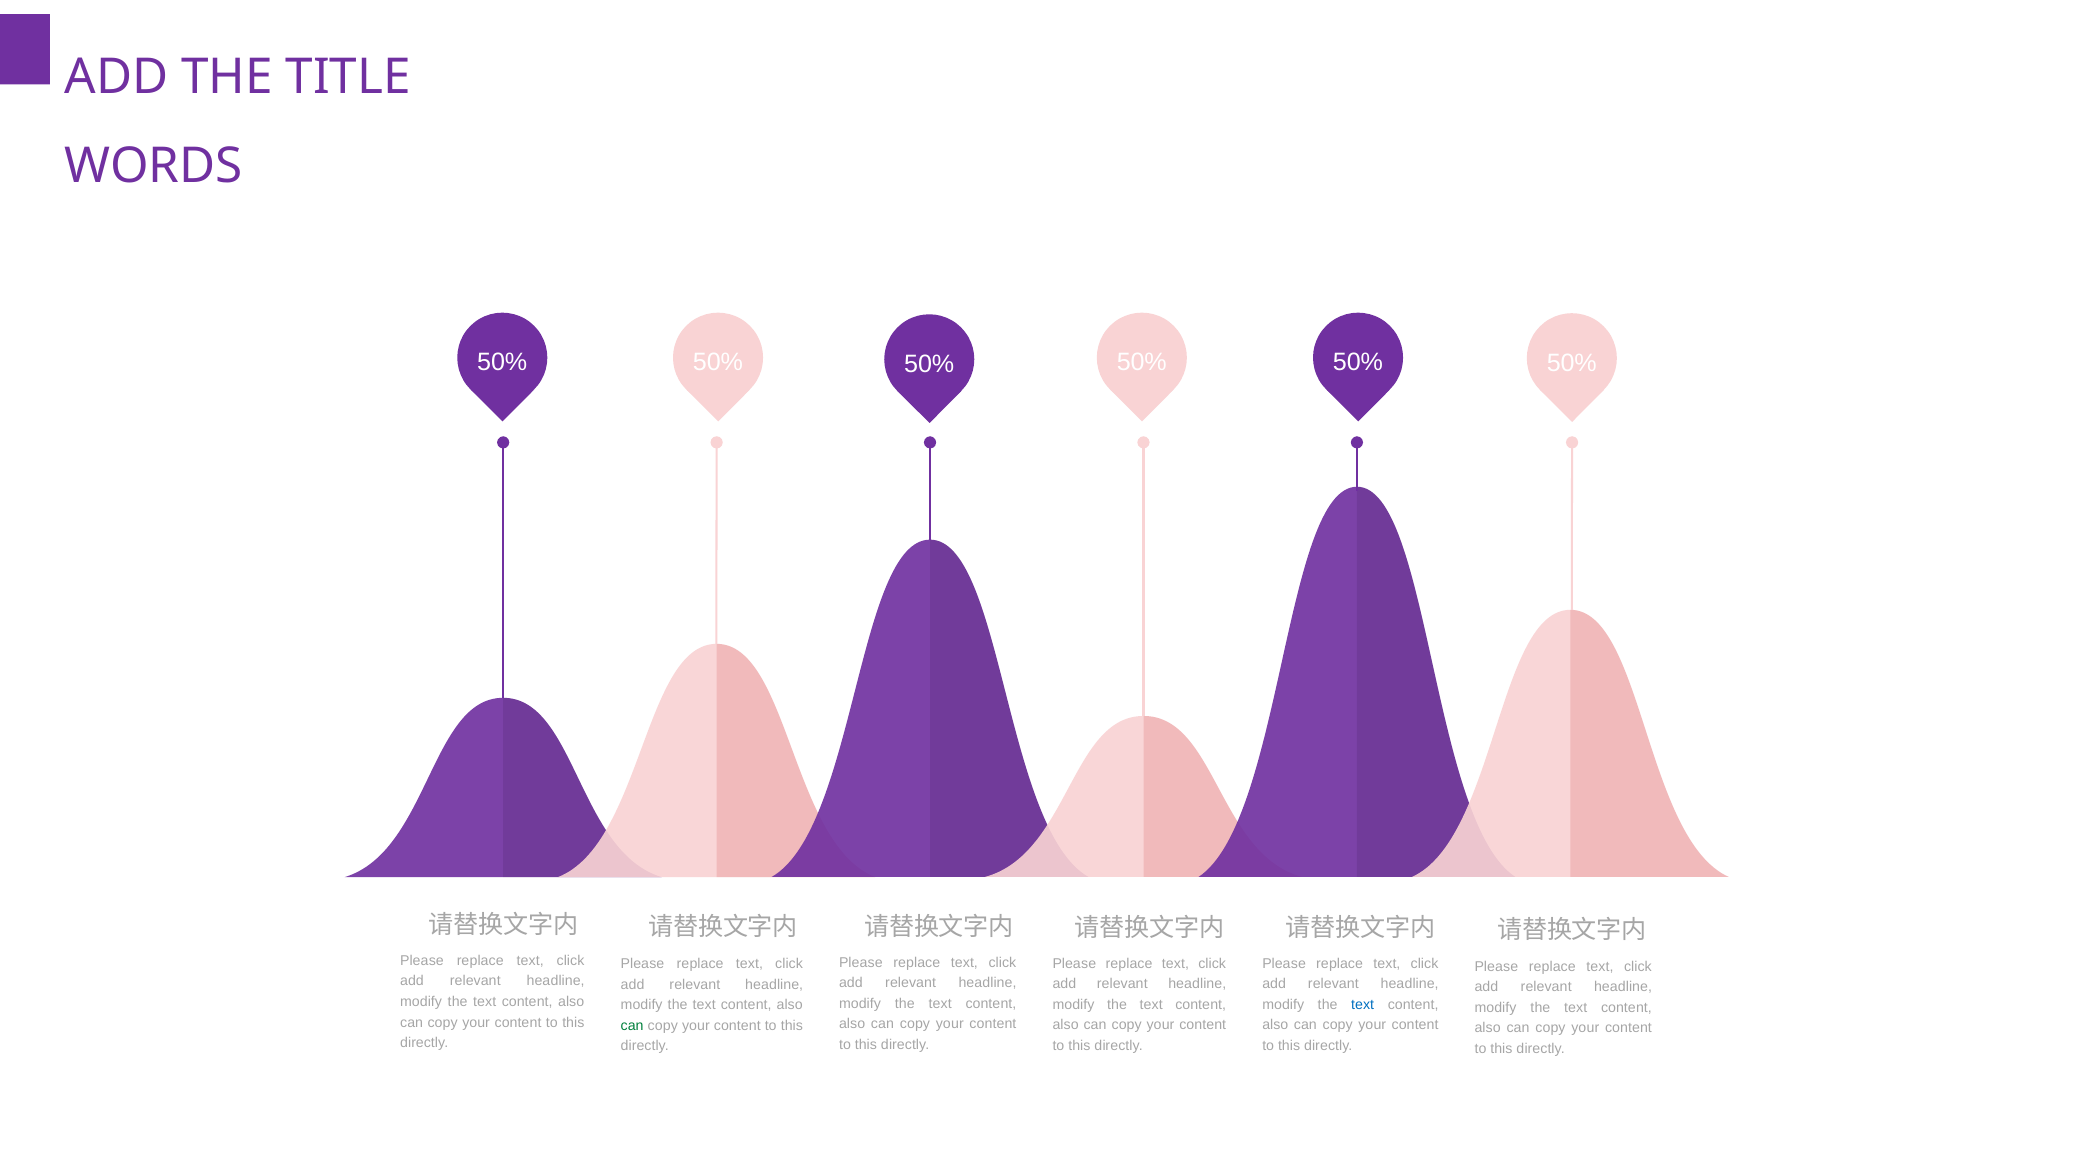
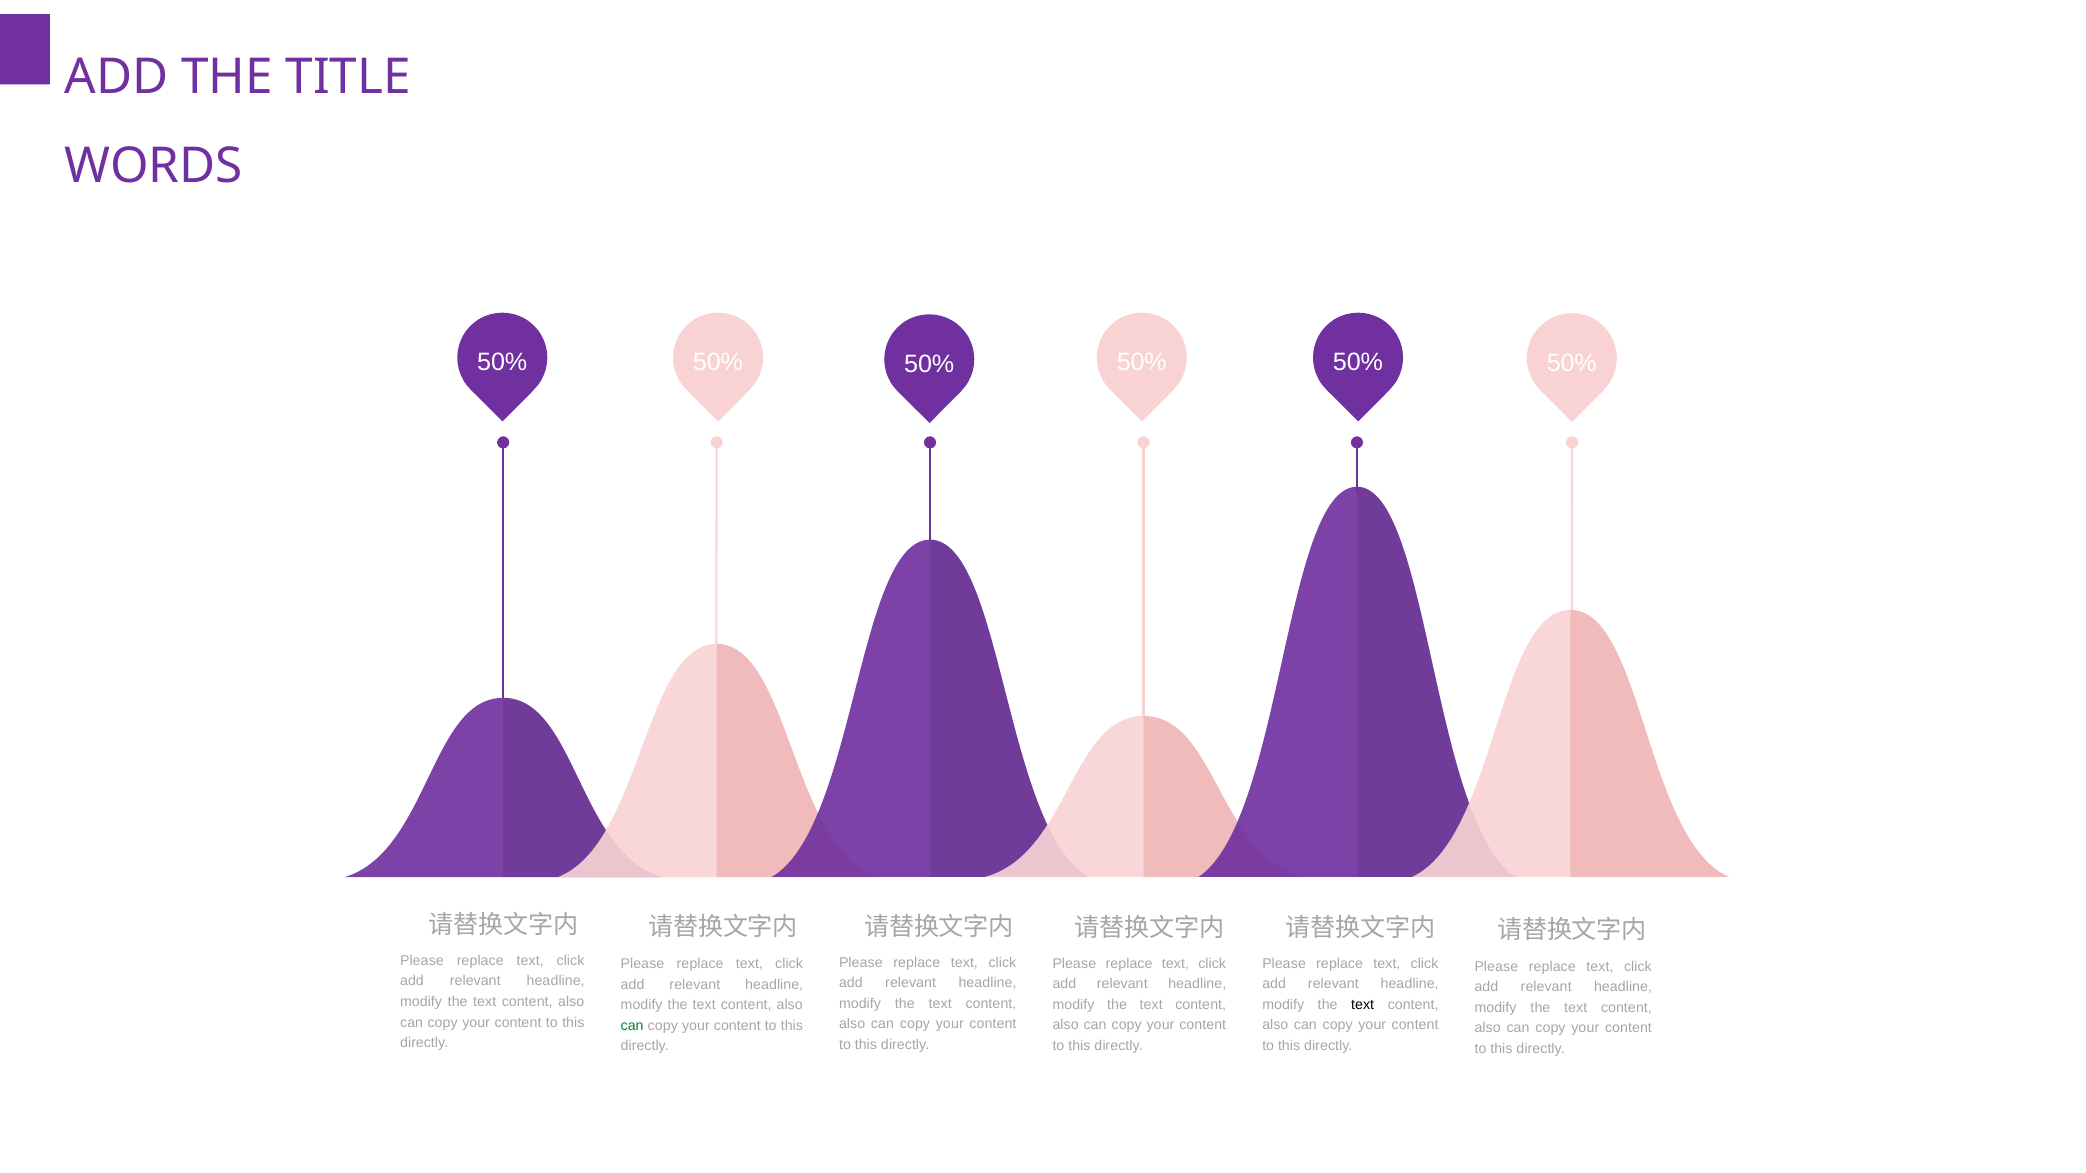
text colour: blue -> black (1363, 1005)
